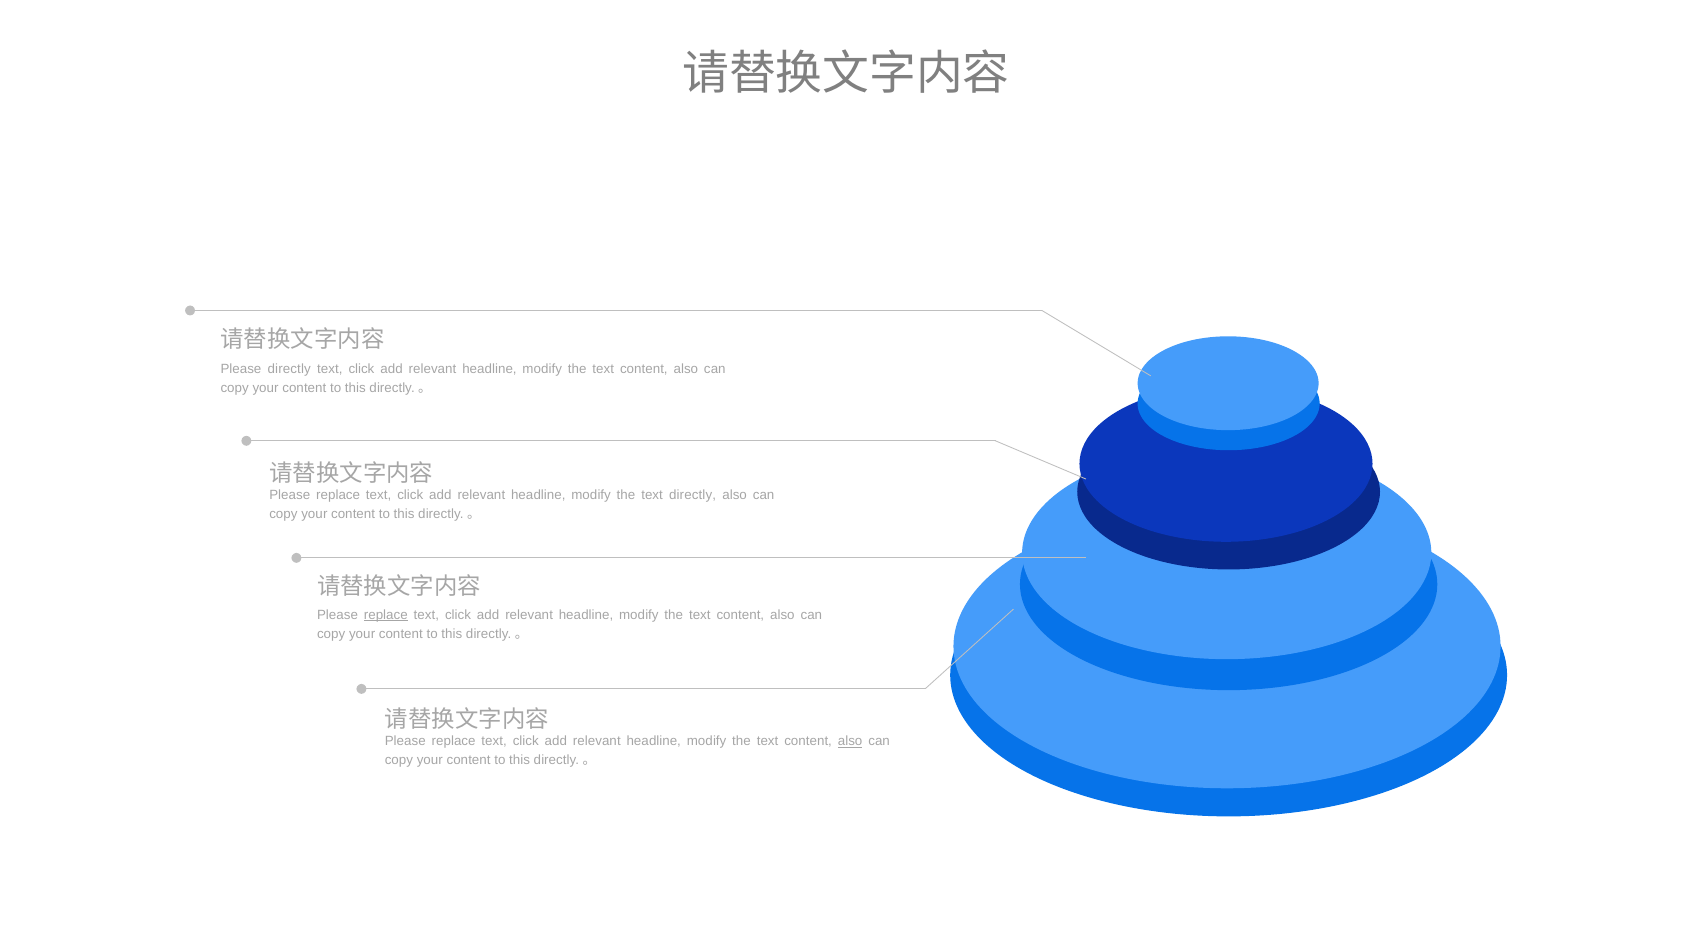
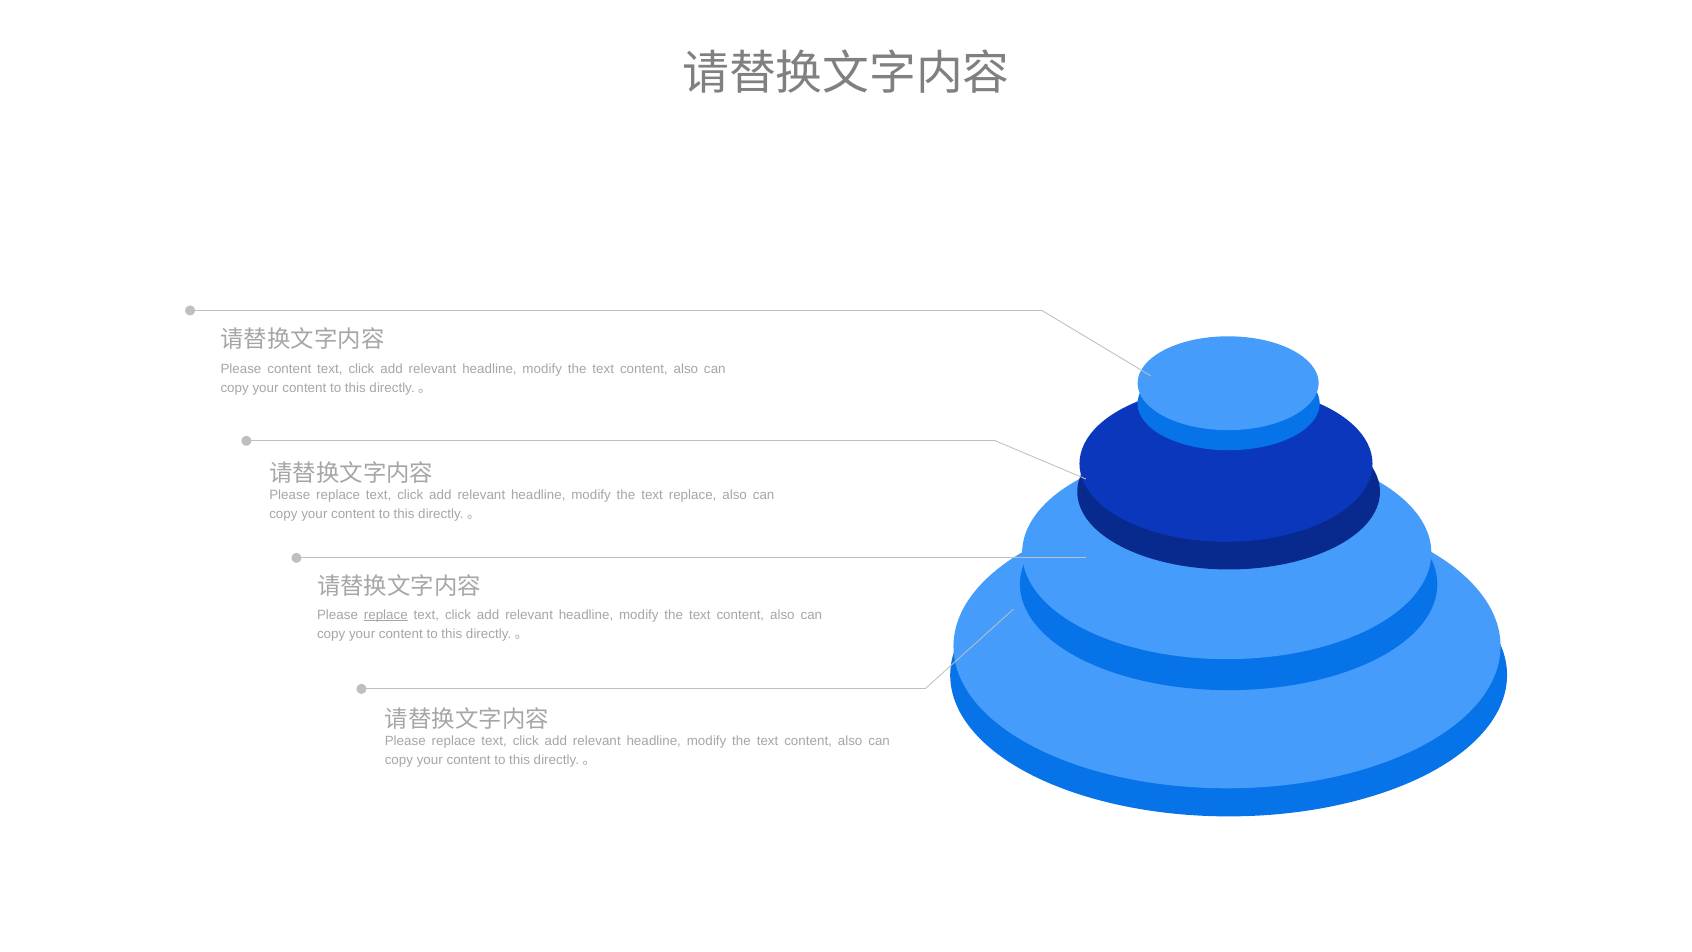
Please directly: directly -> content (289, 368)
text directly: directly -> replace (693, 495)
also underline: present -> none (850, 741)
